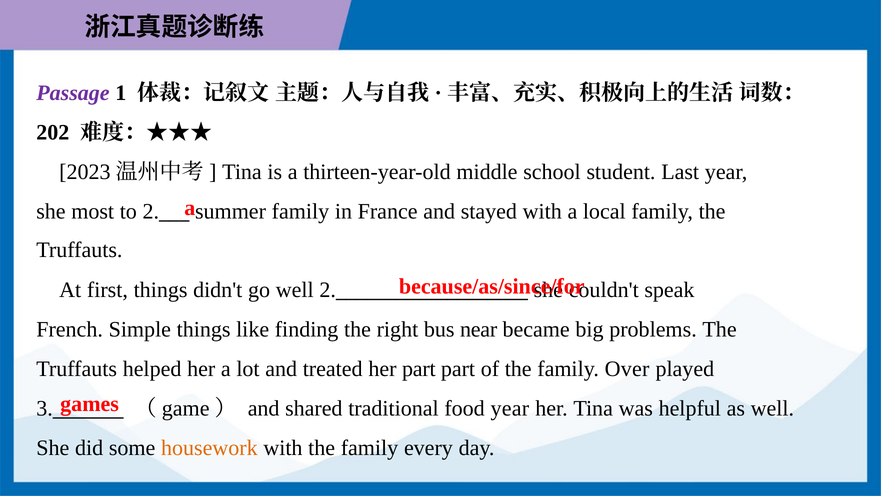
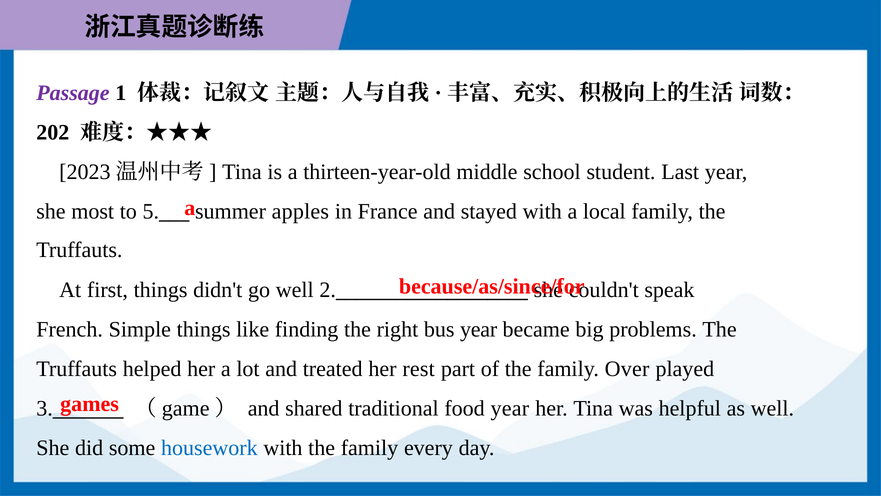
to 2: 2 -> 5 (151, 211)
summer family: family -> apples (300, 211)
bus near: near -> year (479, 329)
her part: part -> rest (419, 369)
housework colour: orange -> blue (209, 448)
